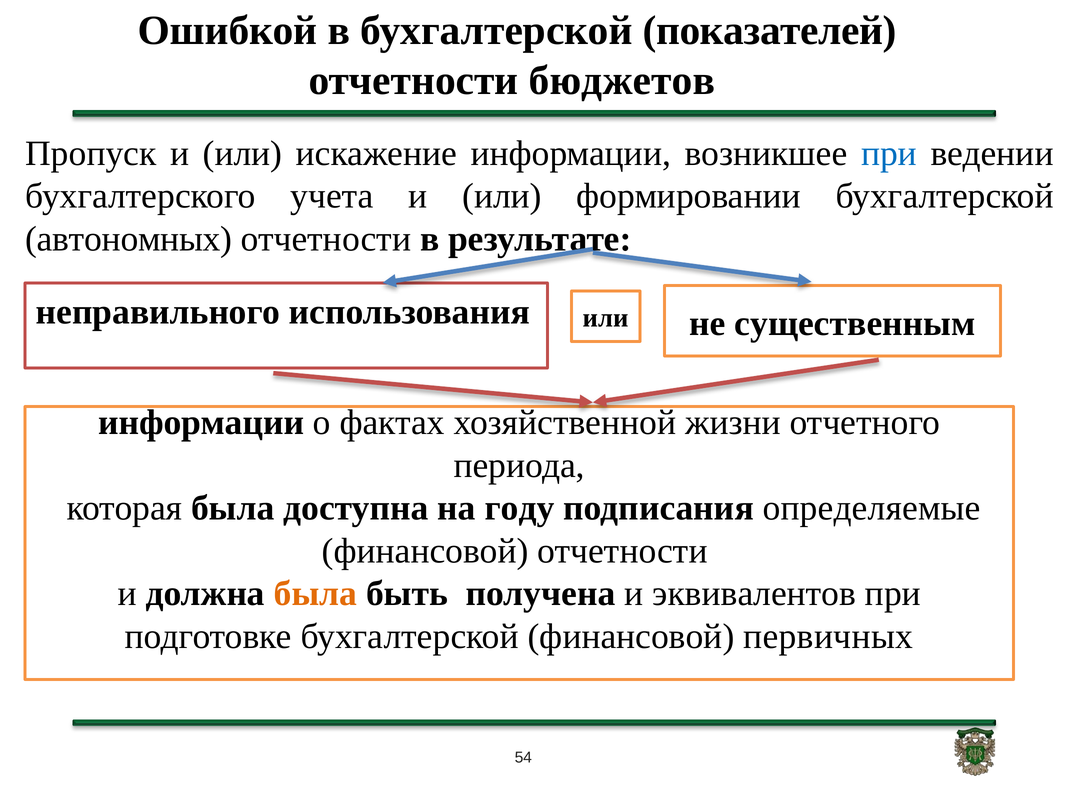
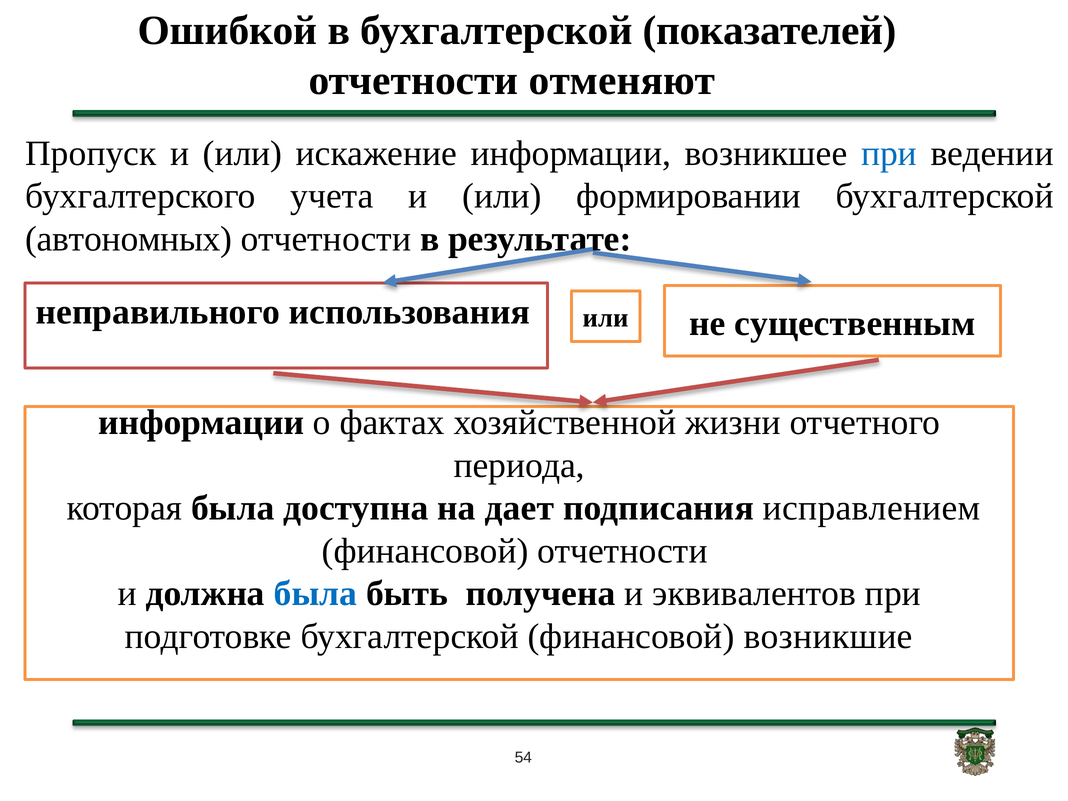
бюджетов: бюджетов -> отменяют (622, 80)
году: году -> дает (519, 508)
определяемые: определяемые -> исправлением (872, 508)
была colour: orange -> blue (315, 594)
первичных: первичных -> возникшие (828, 636)
